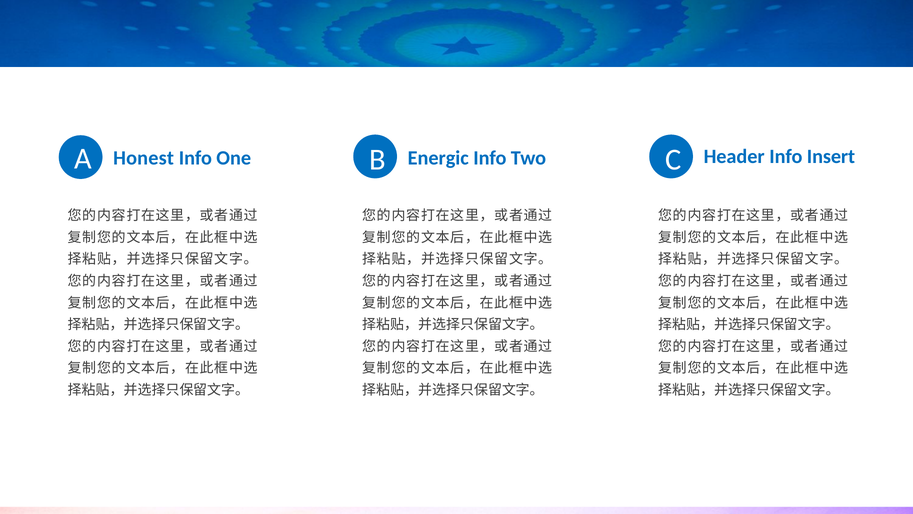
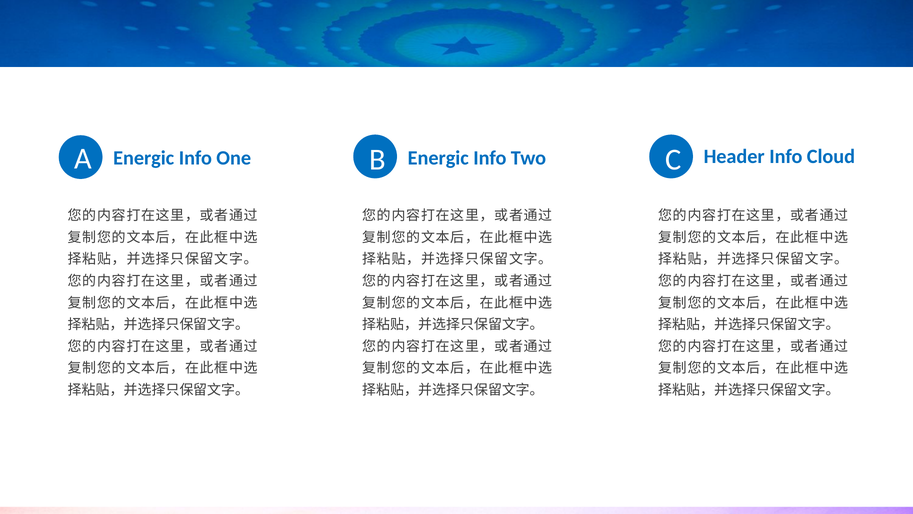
Insert: Insert -> Cloud (831, 156)
Honest: Honest -> Energic (144, 158)
